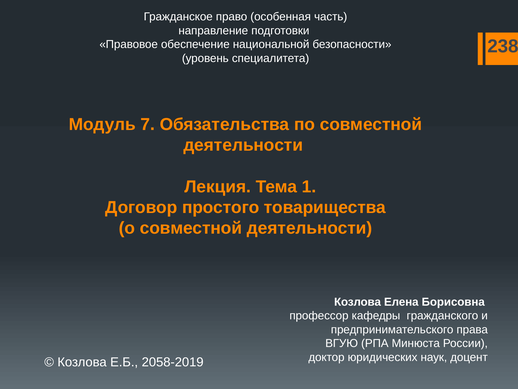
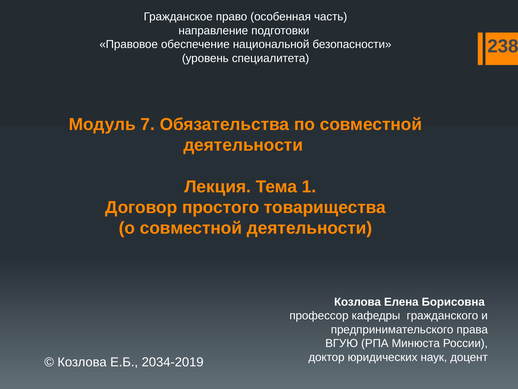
2058-2019: 2058-2019 -> 2034-2019 (173, 362)
